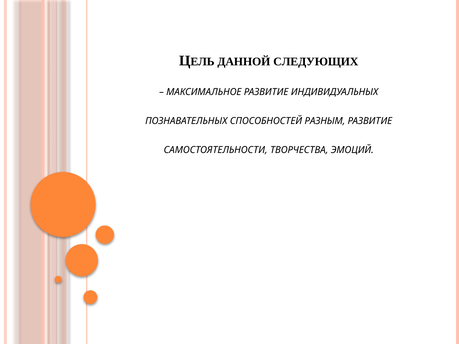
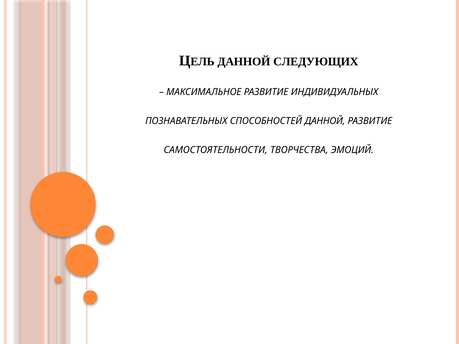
СПОСОБНОСТЕЙ РАЗНЫМ: РАЗНЫМ -> ДАННОЙ (325, 121)
